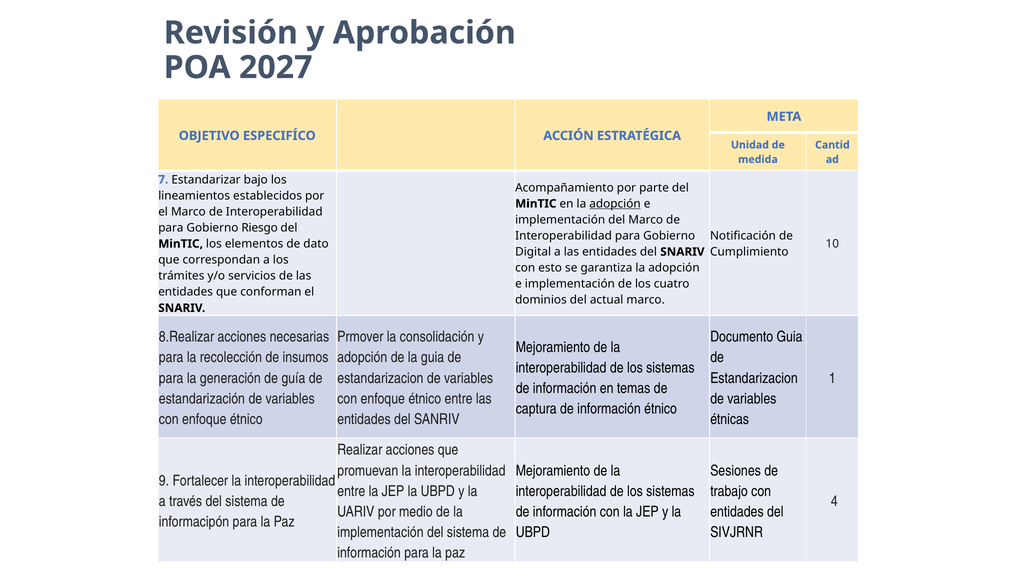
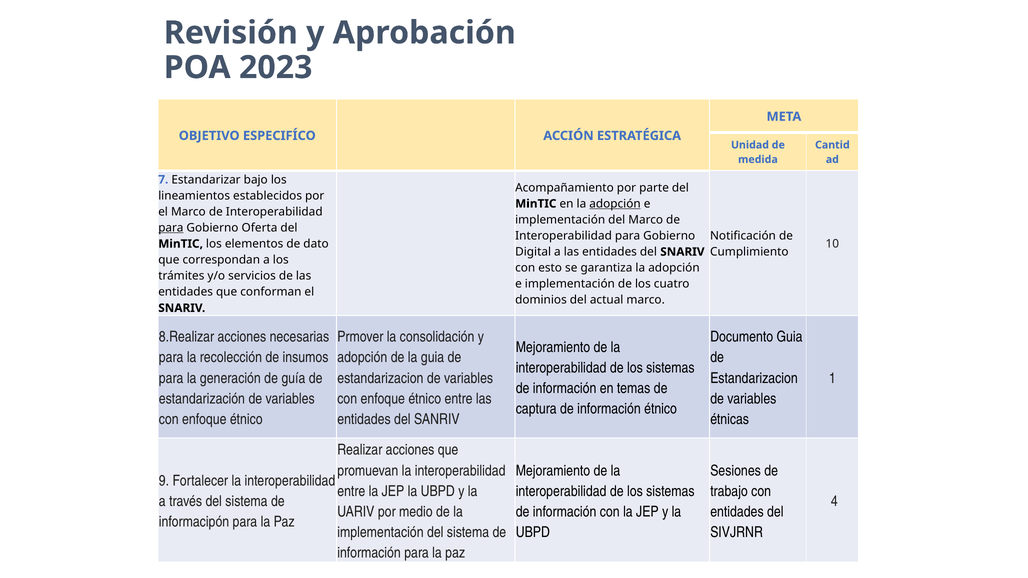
2027: 2027 -> 2023 (276, 68)
para underline: none -> present (171, 228)
Riesgo: Riesgo -> Oferta (260, 228)
